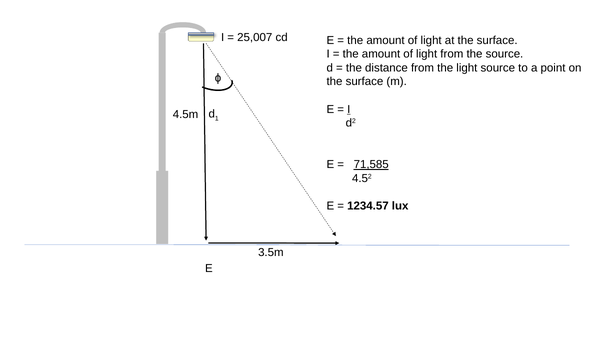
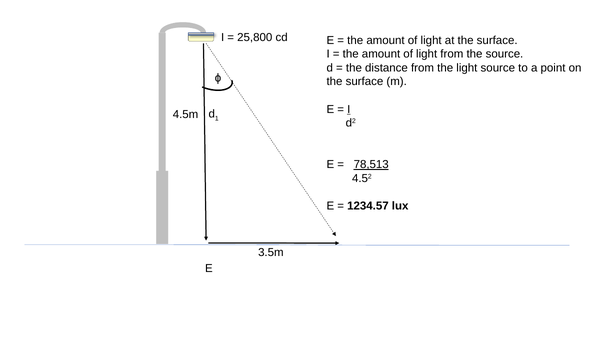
25,007: 25,007 -> 25,800 (255, 37)
71,585: 71,585 -> 78,513 (371, 164)
